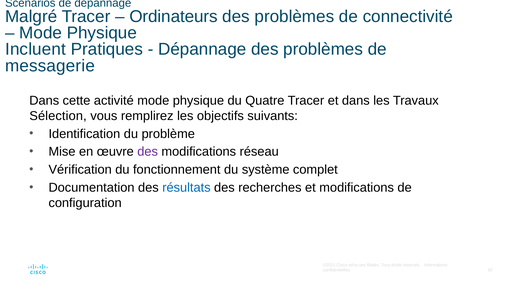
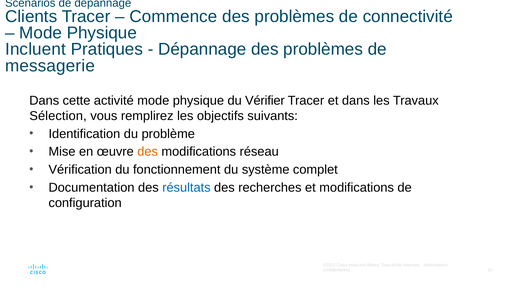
Malgré: Malgré -> Clients (31, 17)
Ordinateurs: Ordinateurs -> Commence (173, 17)
Quatre: Quatre -> Vérifier (265, 101)
des colour: purple -> orange (148, 152)
